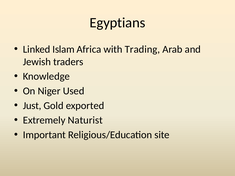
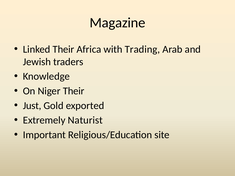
Egyptians: Egyptians -> Magazine (118, 23)
Linked Islam: Islam -> Their (63, 49)
Niger Used: Used -> Their (74, 91)
